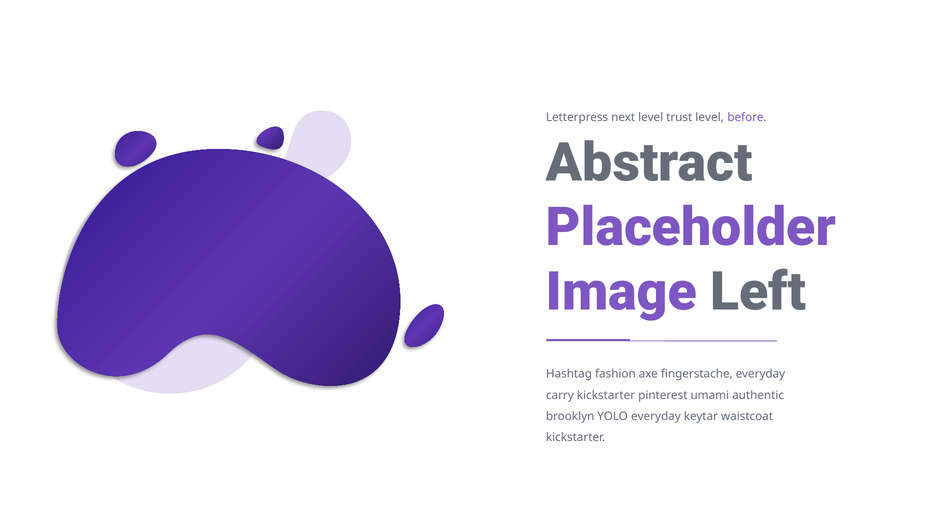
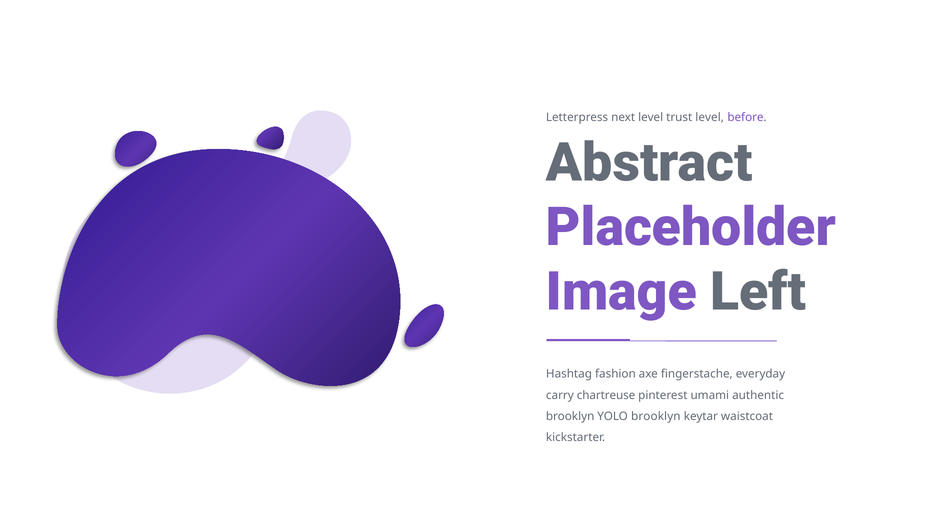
carry kickstarter: kickstarter -> chartreuse (606, 395)
YOLO everyday: everyday -> brooklyn (656, 416)
